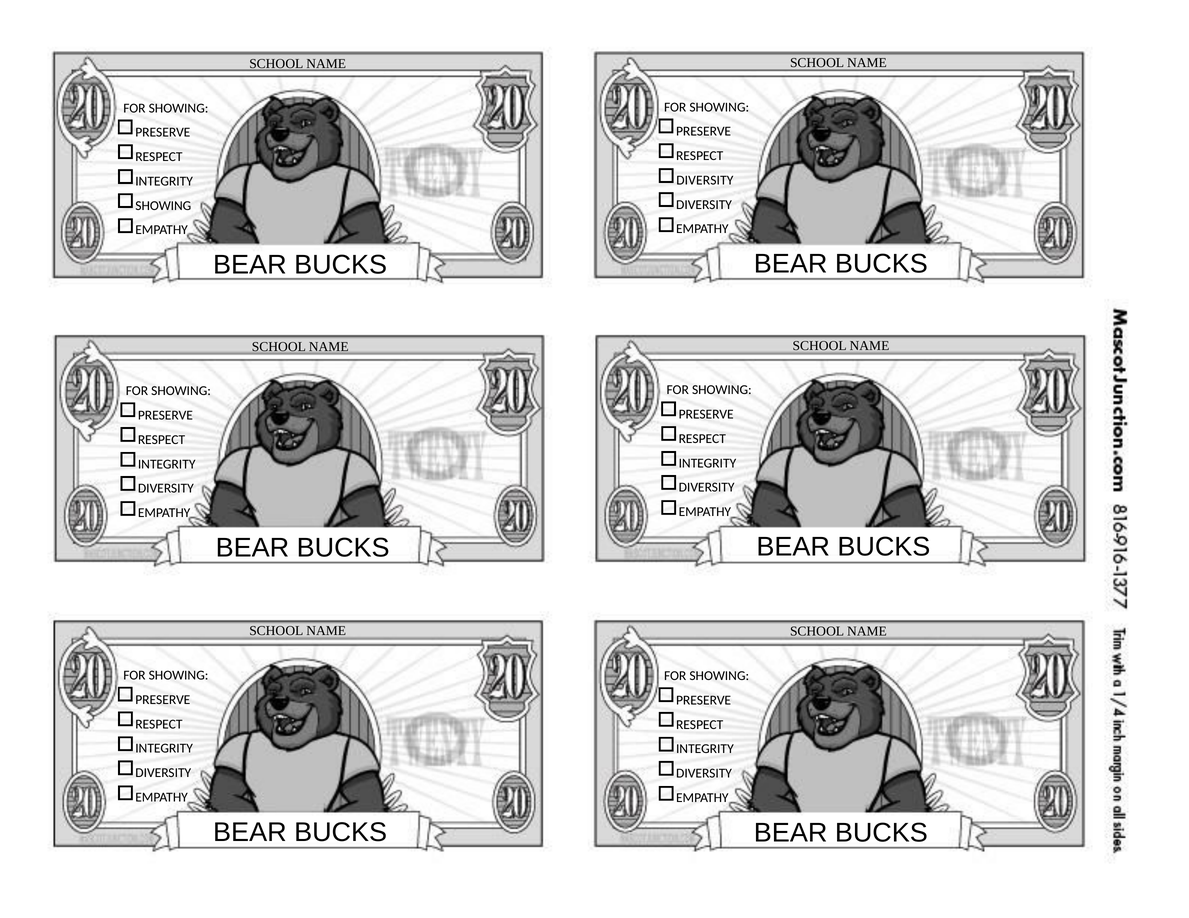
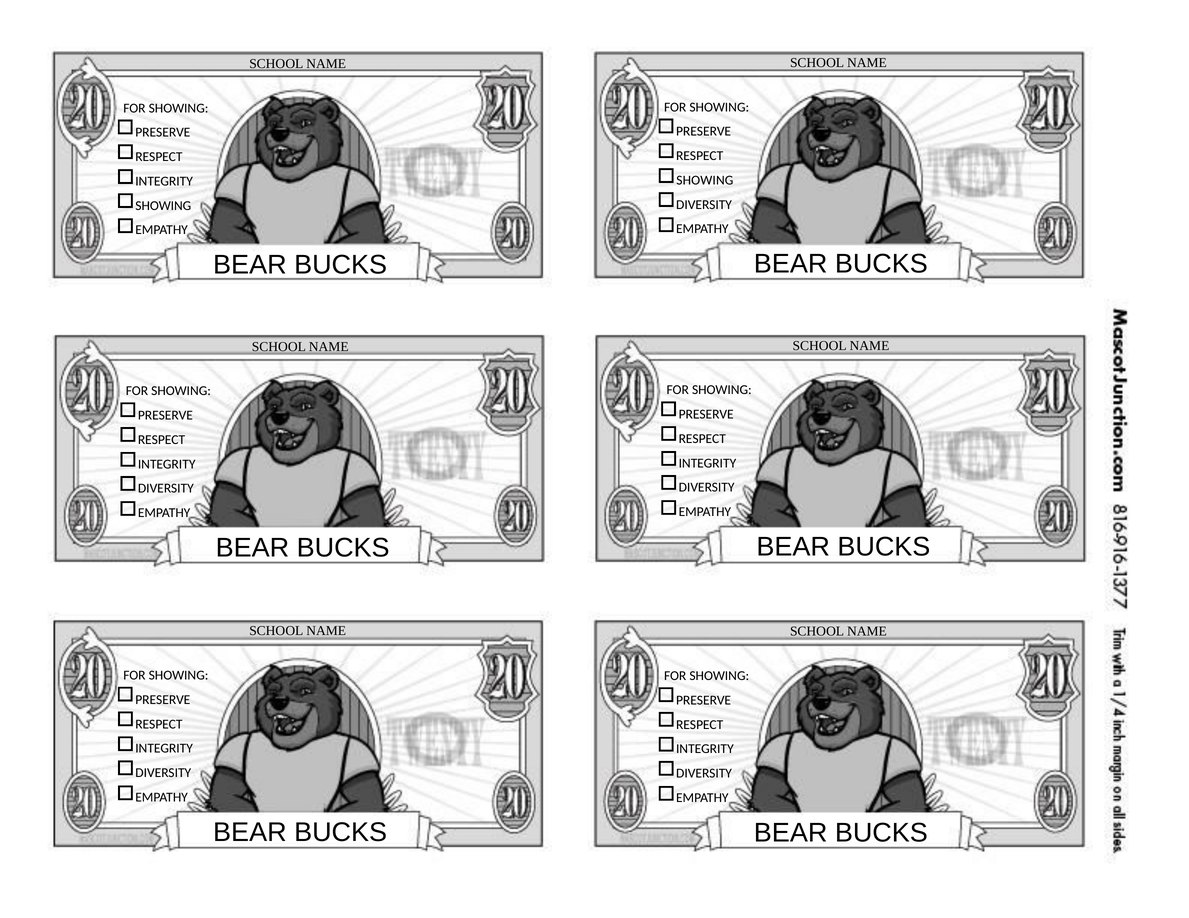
DIVERSITY: DIVERSITY -> SHOWING (705, 180)
